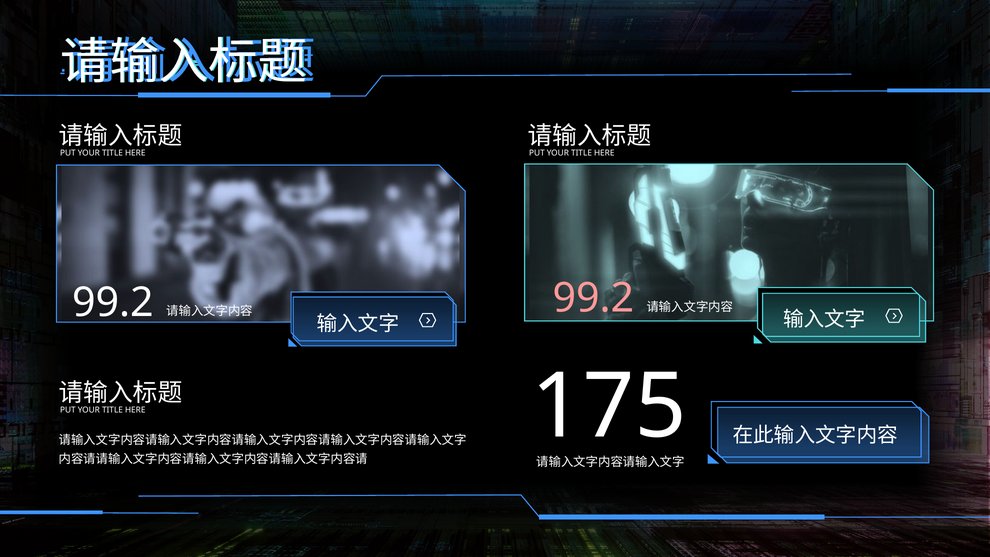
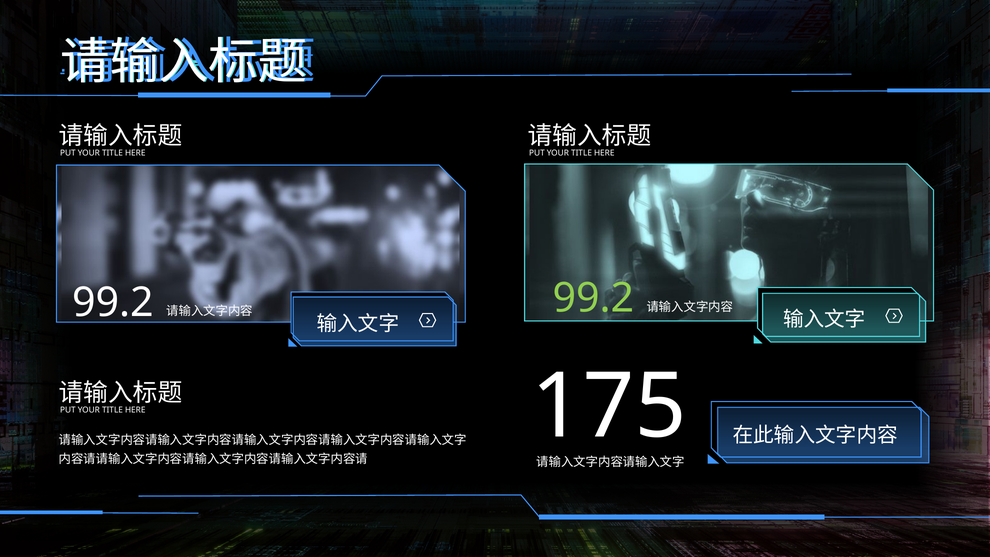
99.2 colour: pink -> light green (593, 298)
